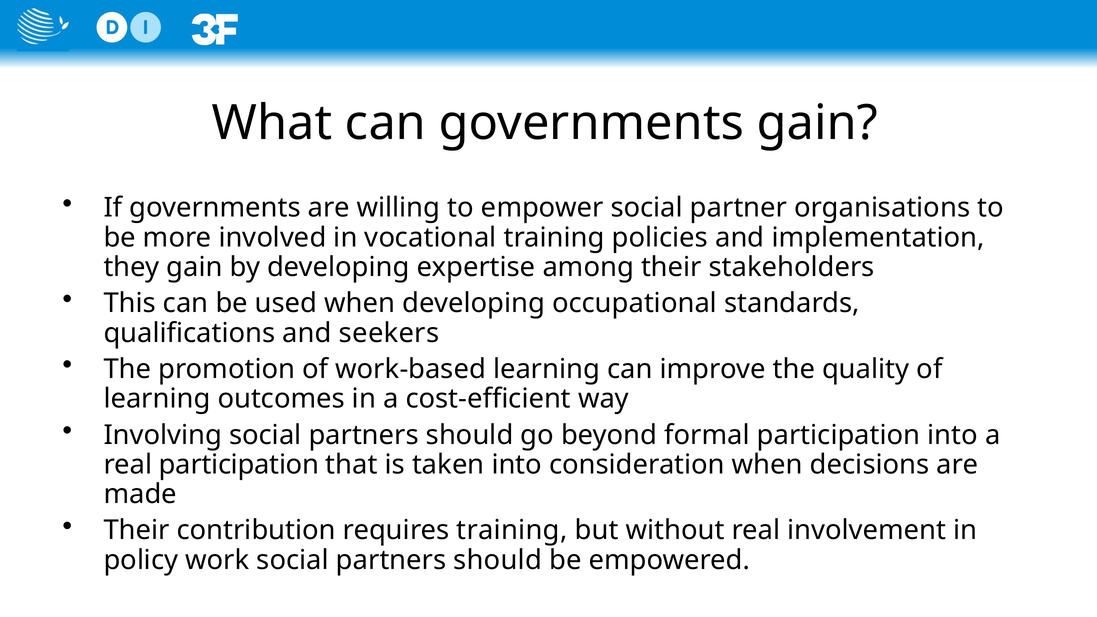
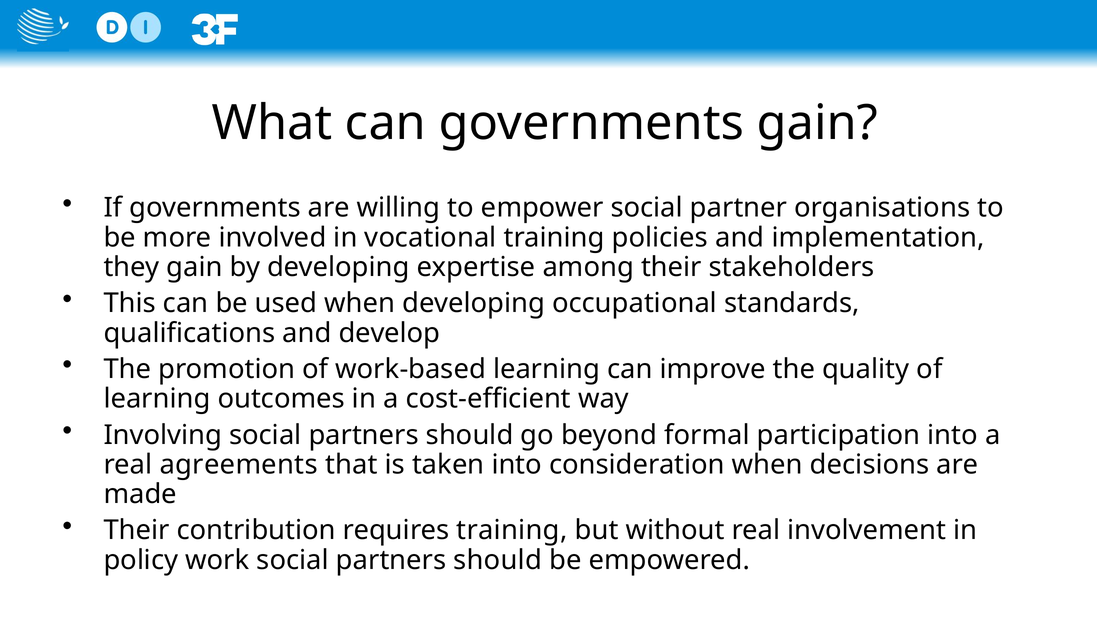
seekers: seekers -> develop (389, 333)
real participation: participation -> agreements (239, 465)
